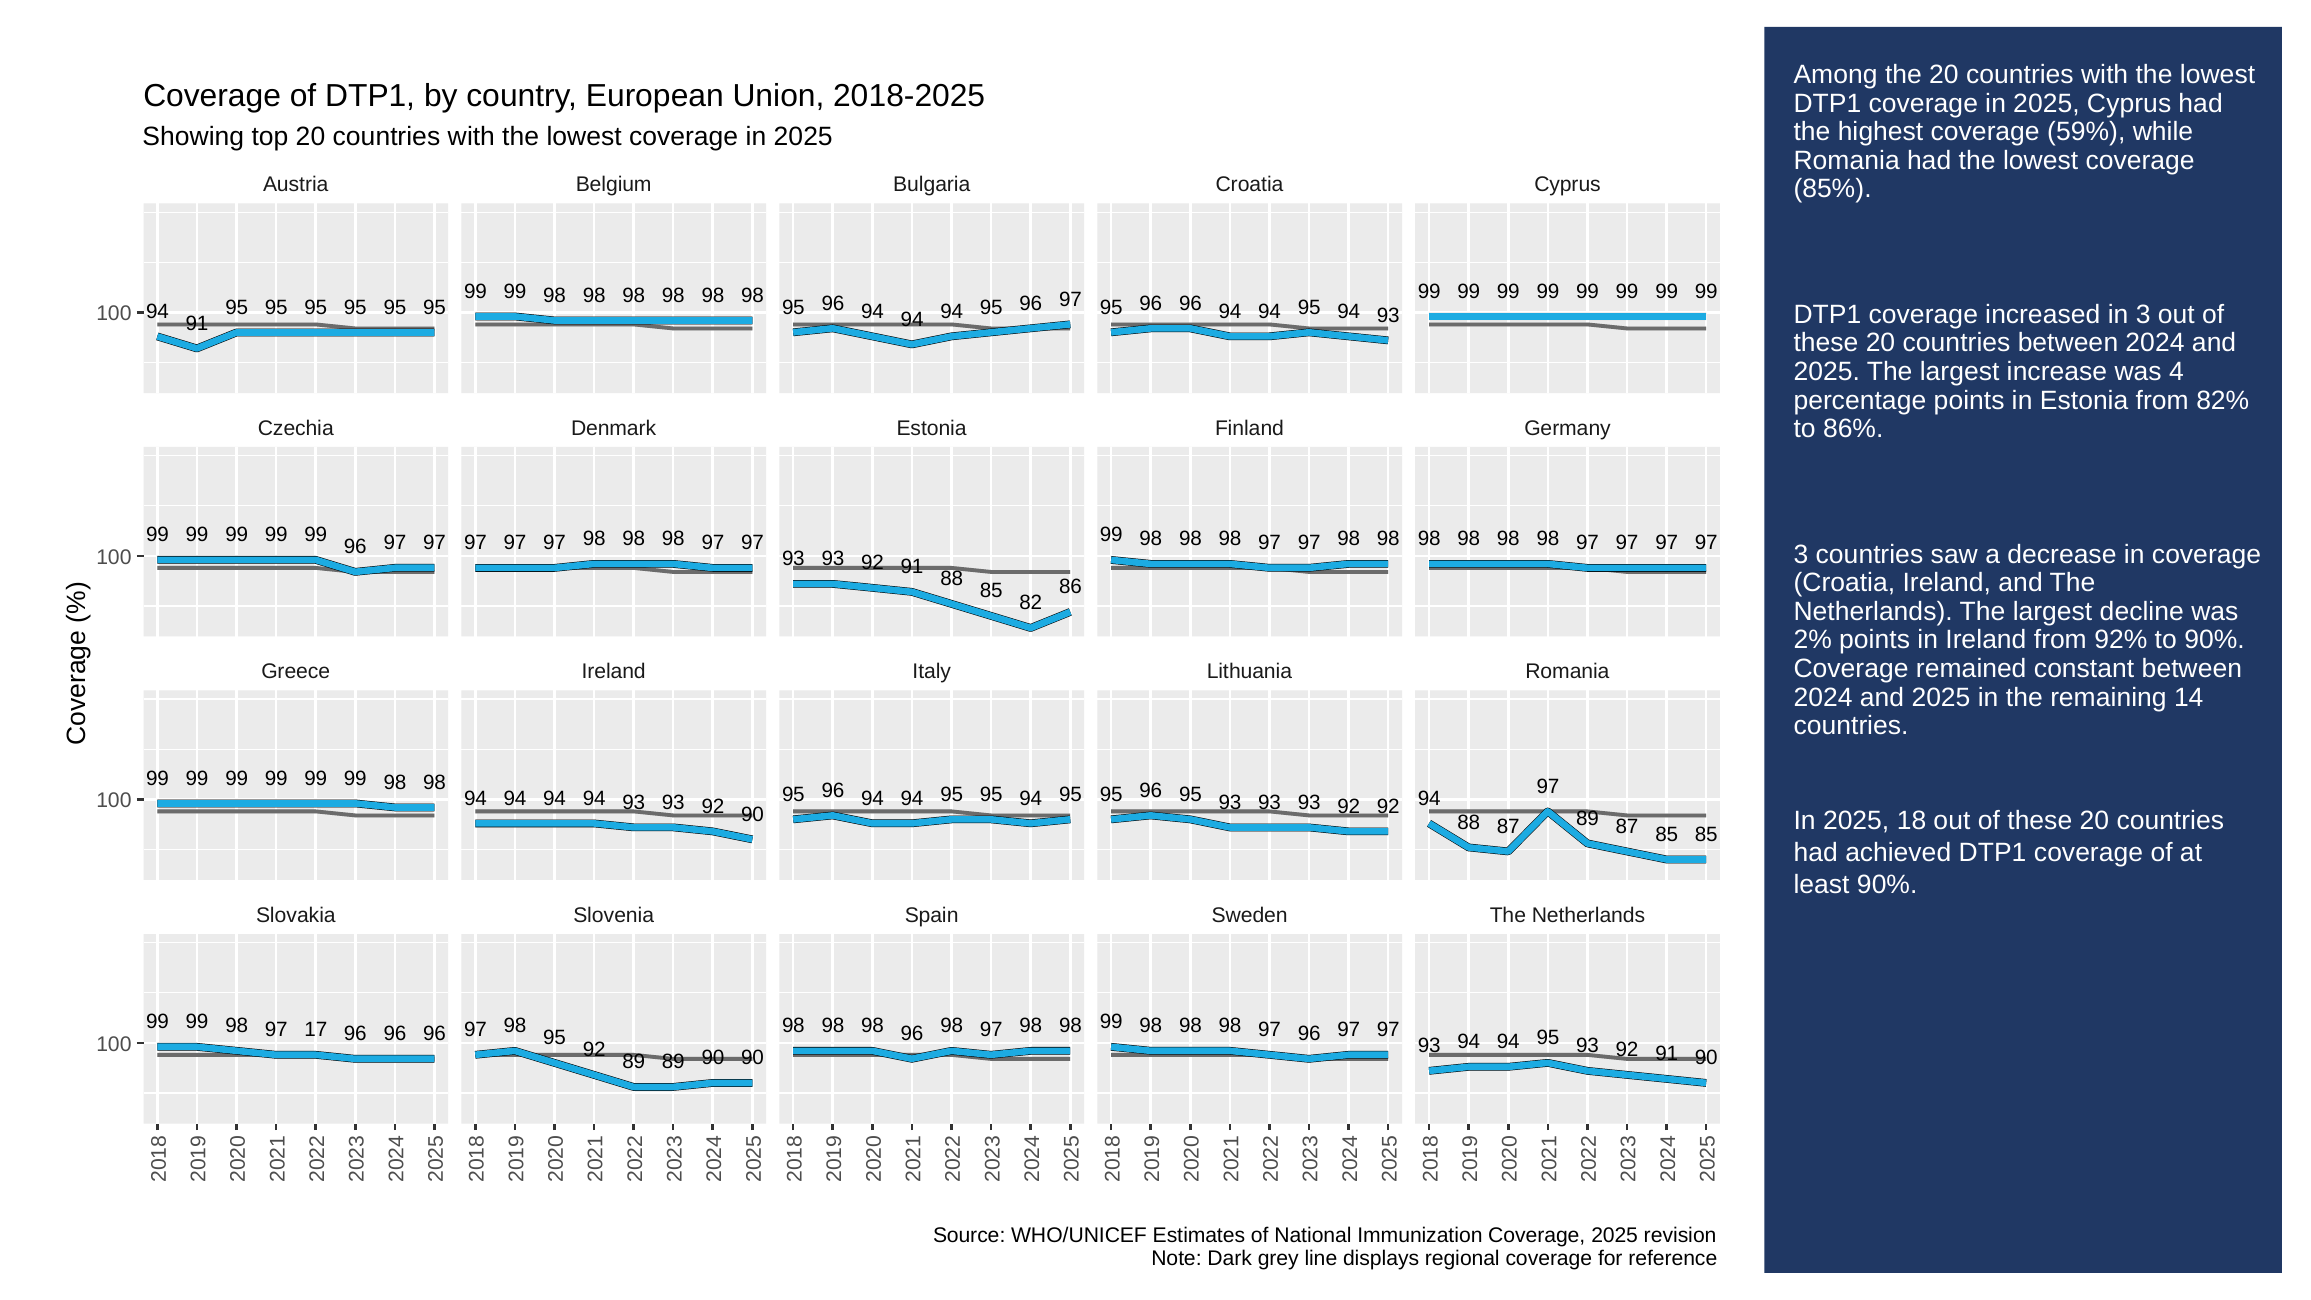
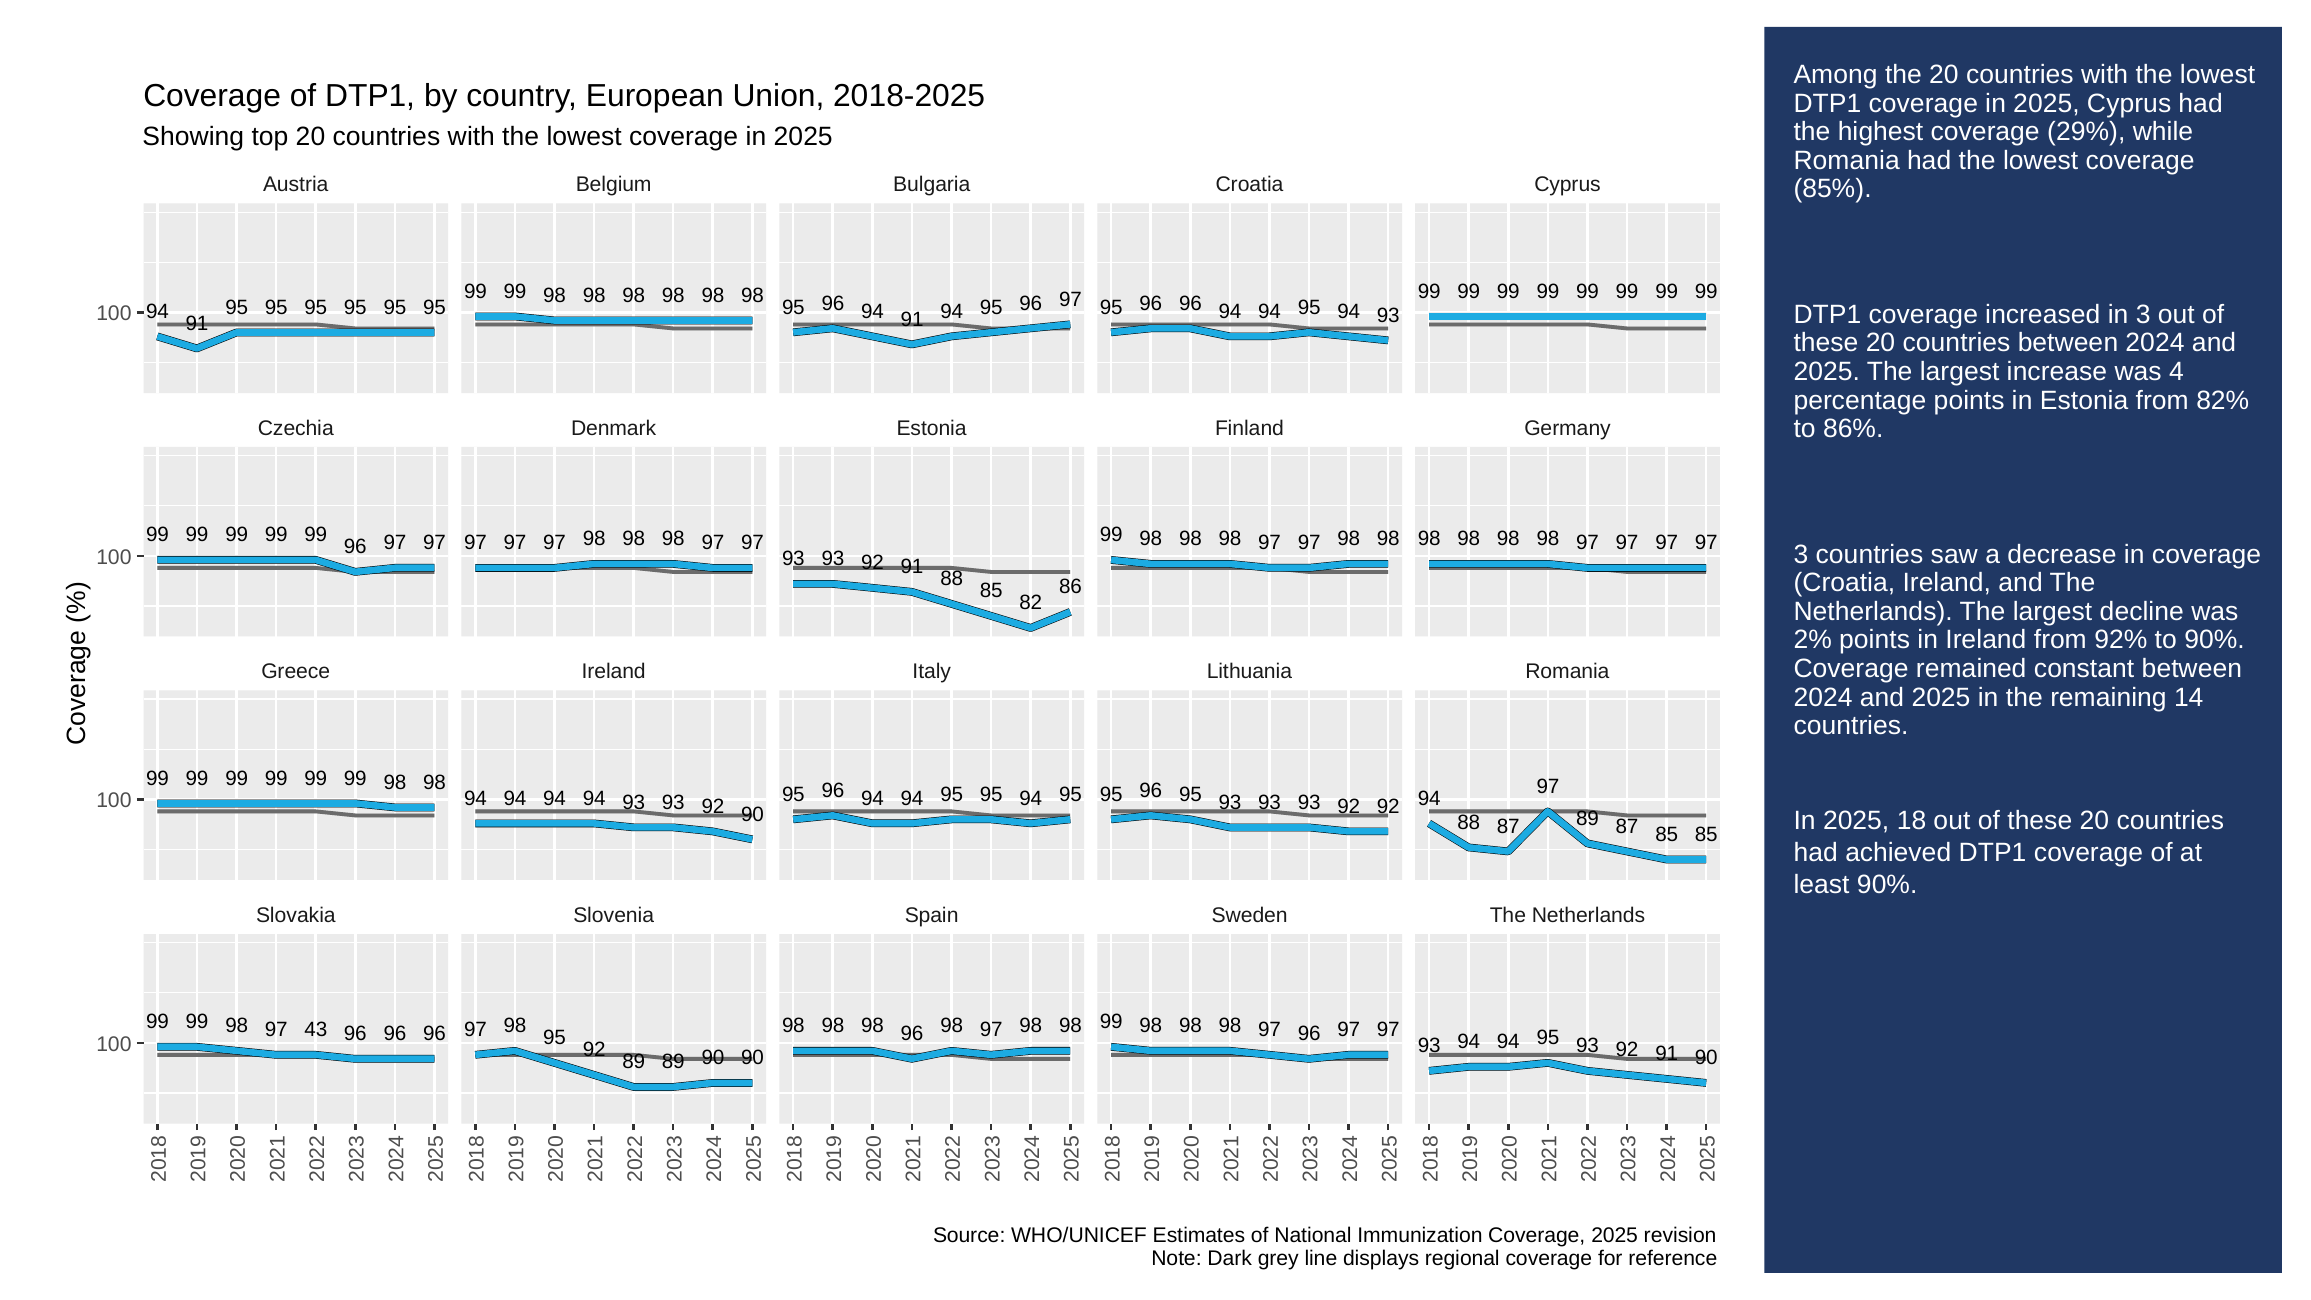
59%: 59% -> 29% (2086, 132)
94: 94 -> 91 (912, 319)
17: 17 -> 43 (316, 1030)
